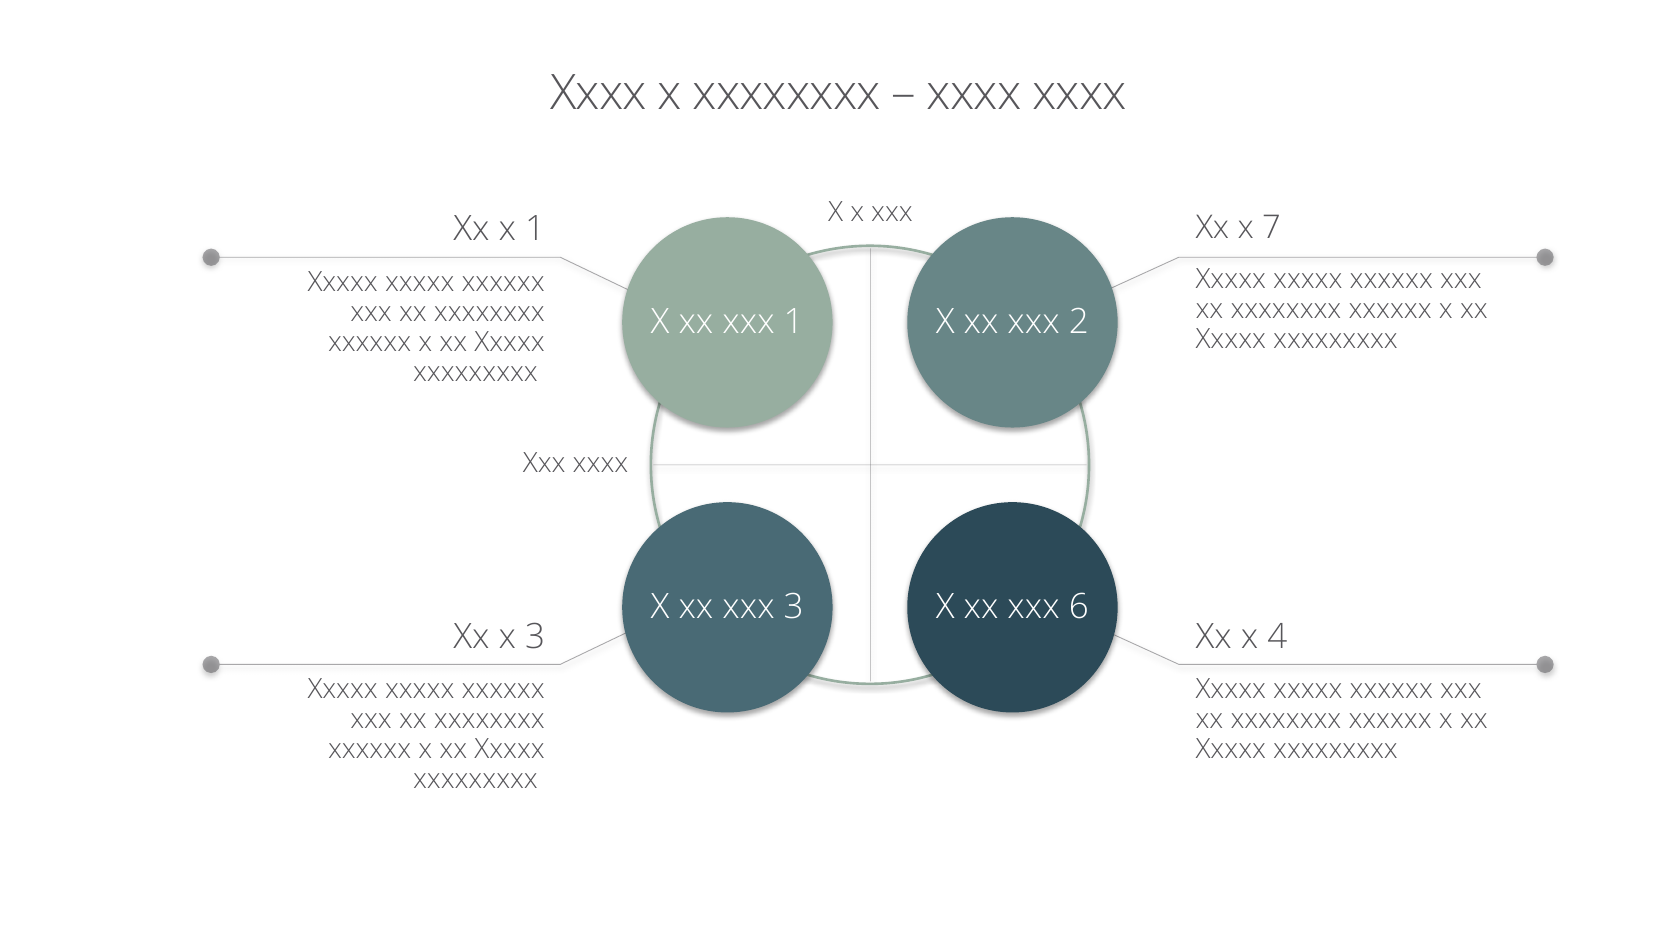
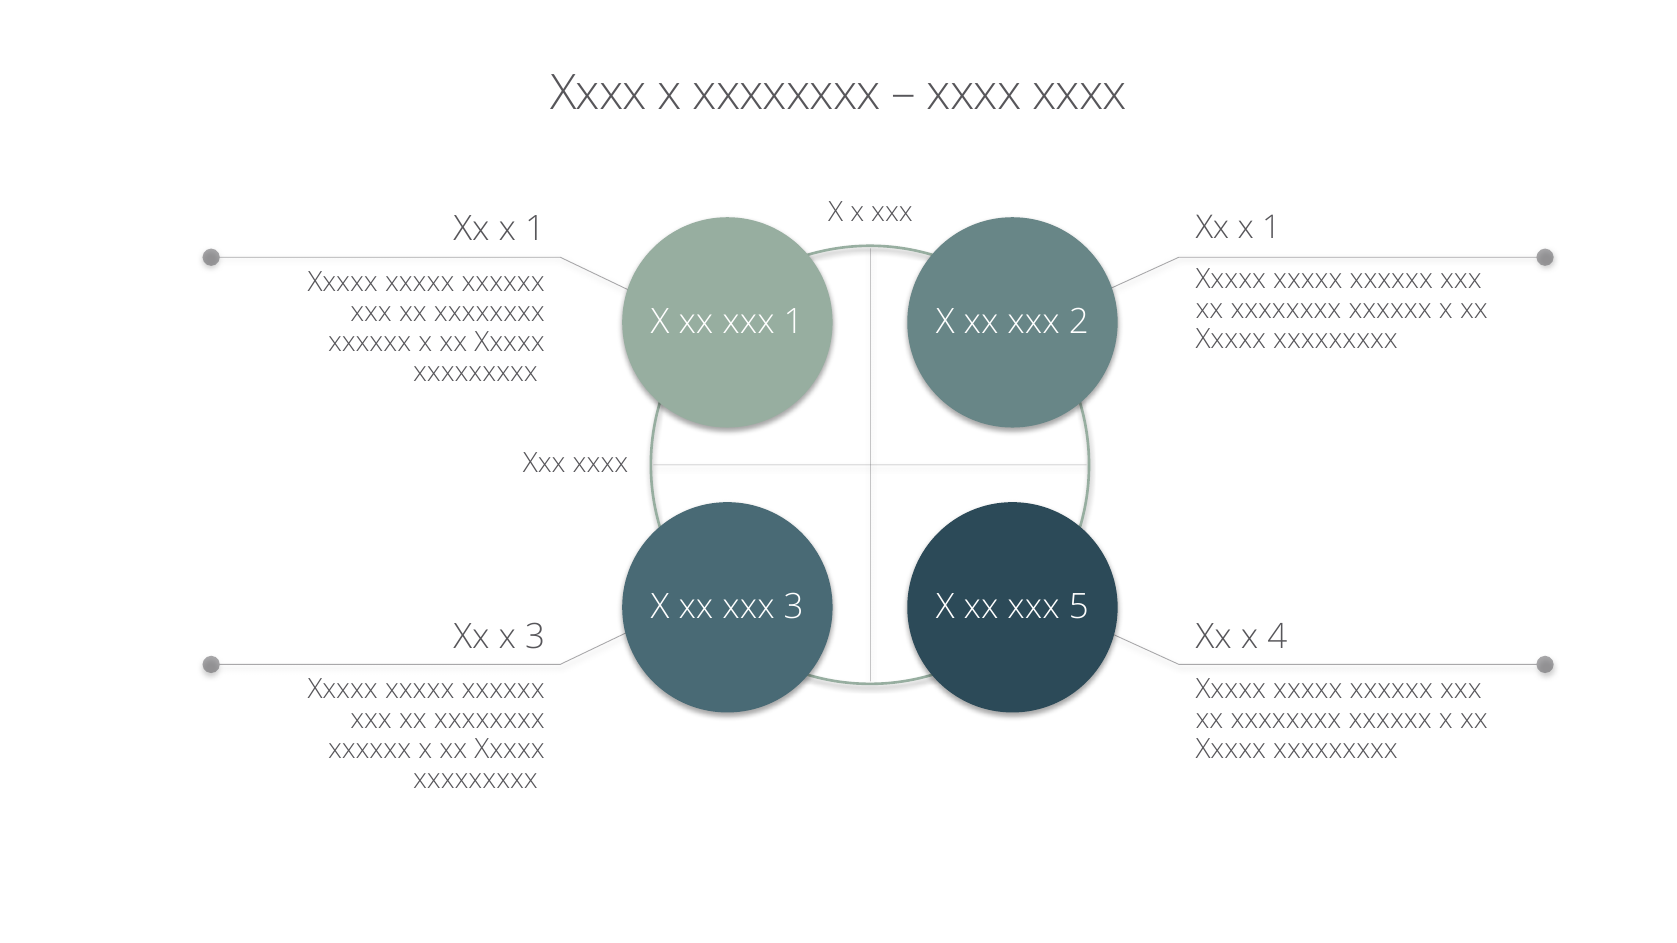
7: 7 -> 1 (1272, 228)
6: 6 -> 5 (1079, 607)
